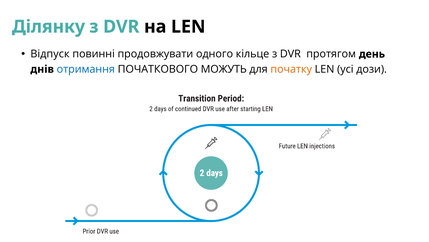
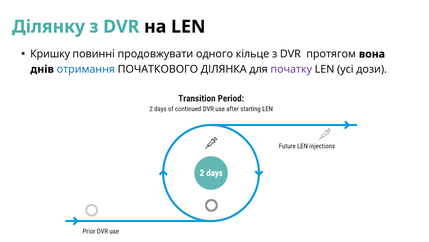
Відпуск: Відпуск -> Кришку (50, 54)
день: день -> вона (372, 54)
МОЖУТЬ: МОЖУТЬ -> ДІЛЯНКА (224, 69)
початку colour: orange -> purple (291, 69)
